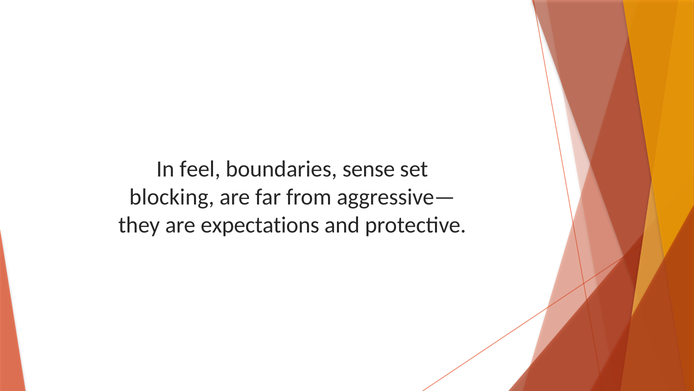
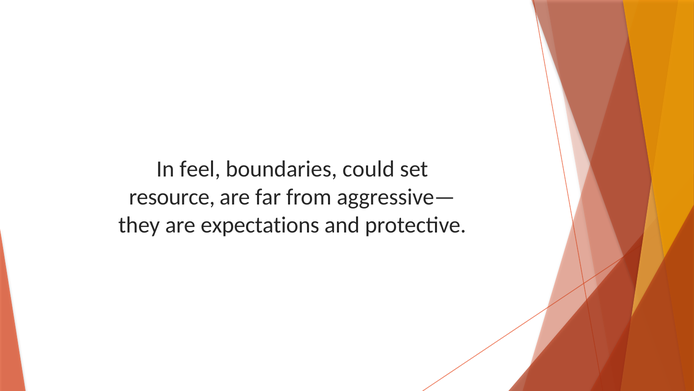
sense: sense -> could (368, 169)
blocking: blocking -> resource (172, 197)
